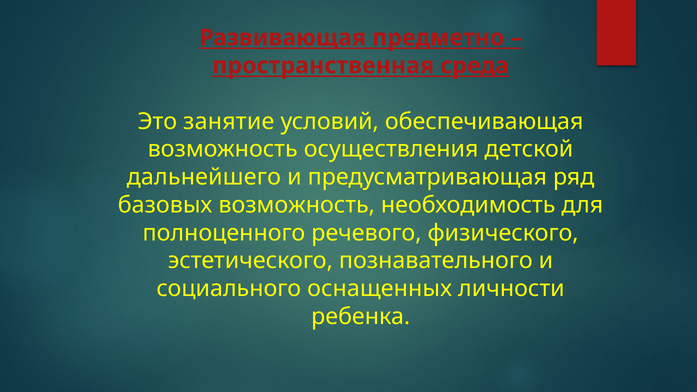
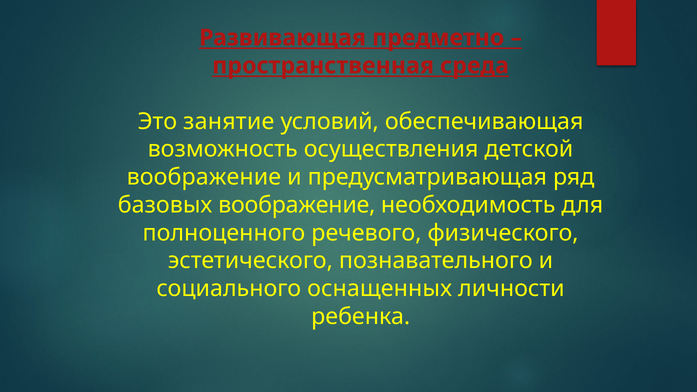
дальнейшего: дальнейшего -> воображение (204, 177)
базовых возможность: возможность -> воображение (297, 205)
